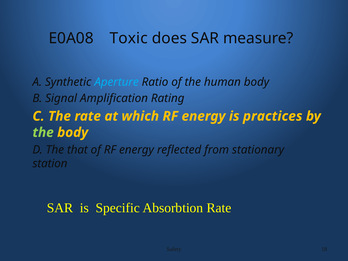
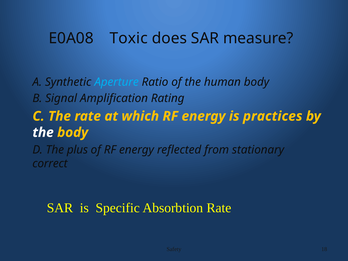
the colour: light green -> white (43, 132)
that: that -> plus (77, 150)
station: station -> correct (50, 164)
